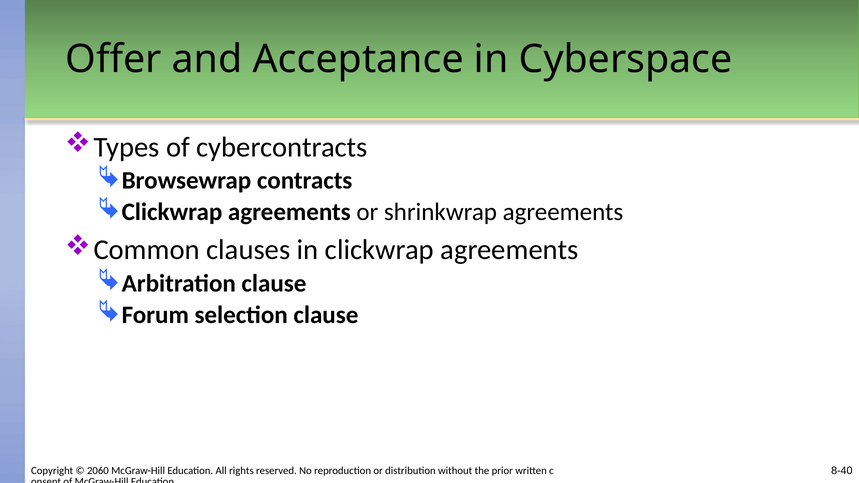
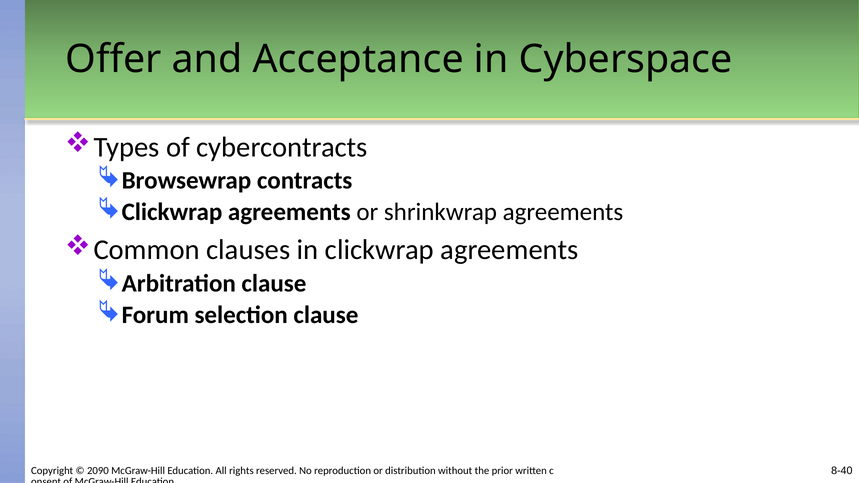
2060: 2060 -> 2090 (98, 471)
